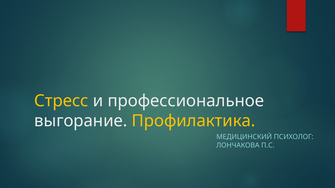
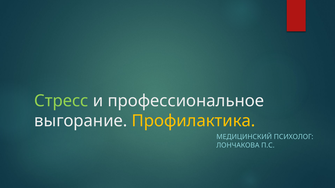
Стресс colour: yellow -> light green (61, 101)
